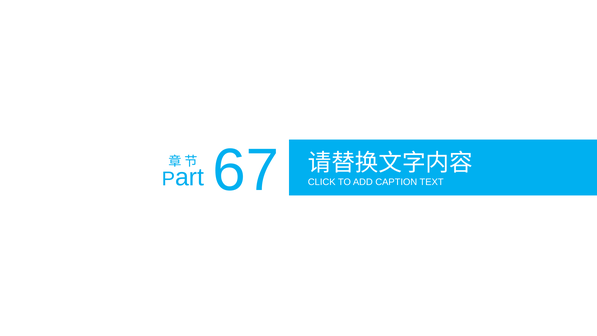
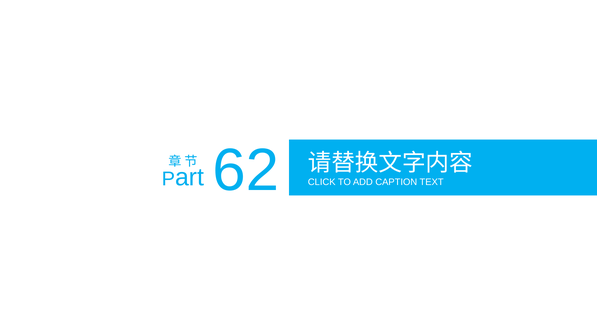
67: 67 -> 62 (246, 170)
